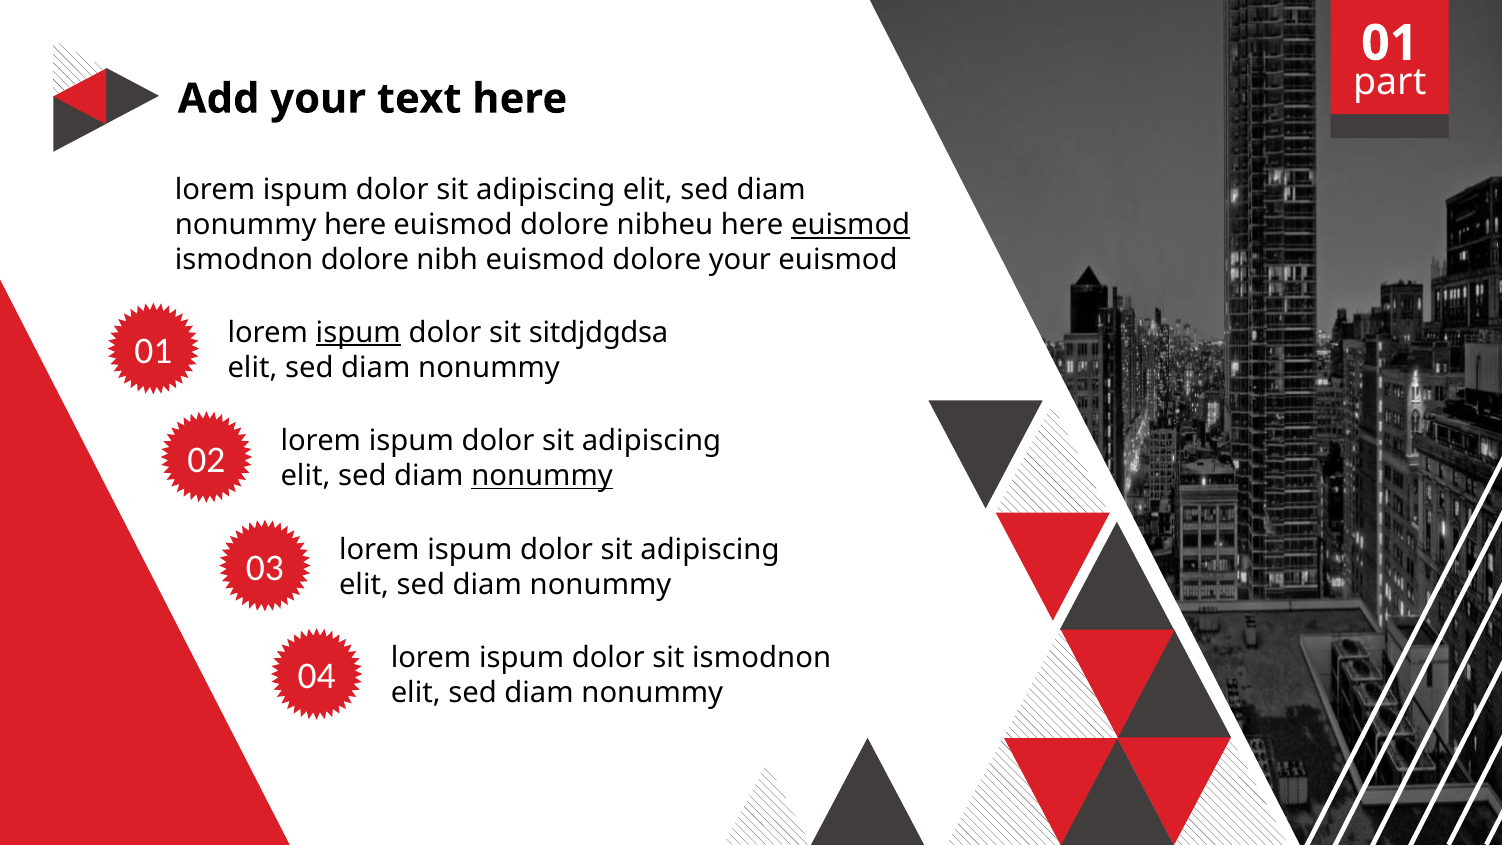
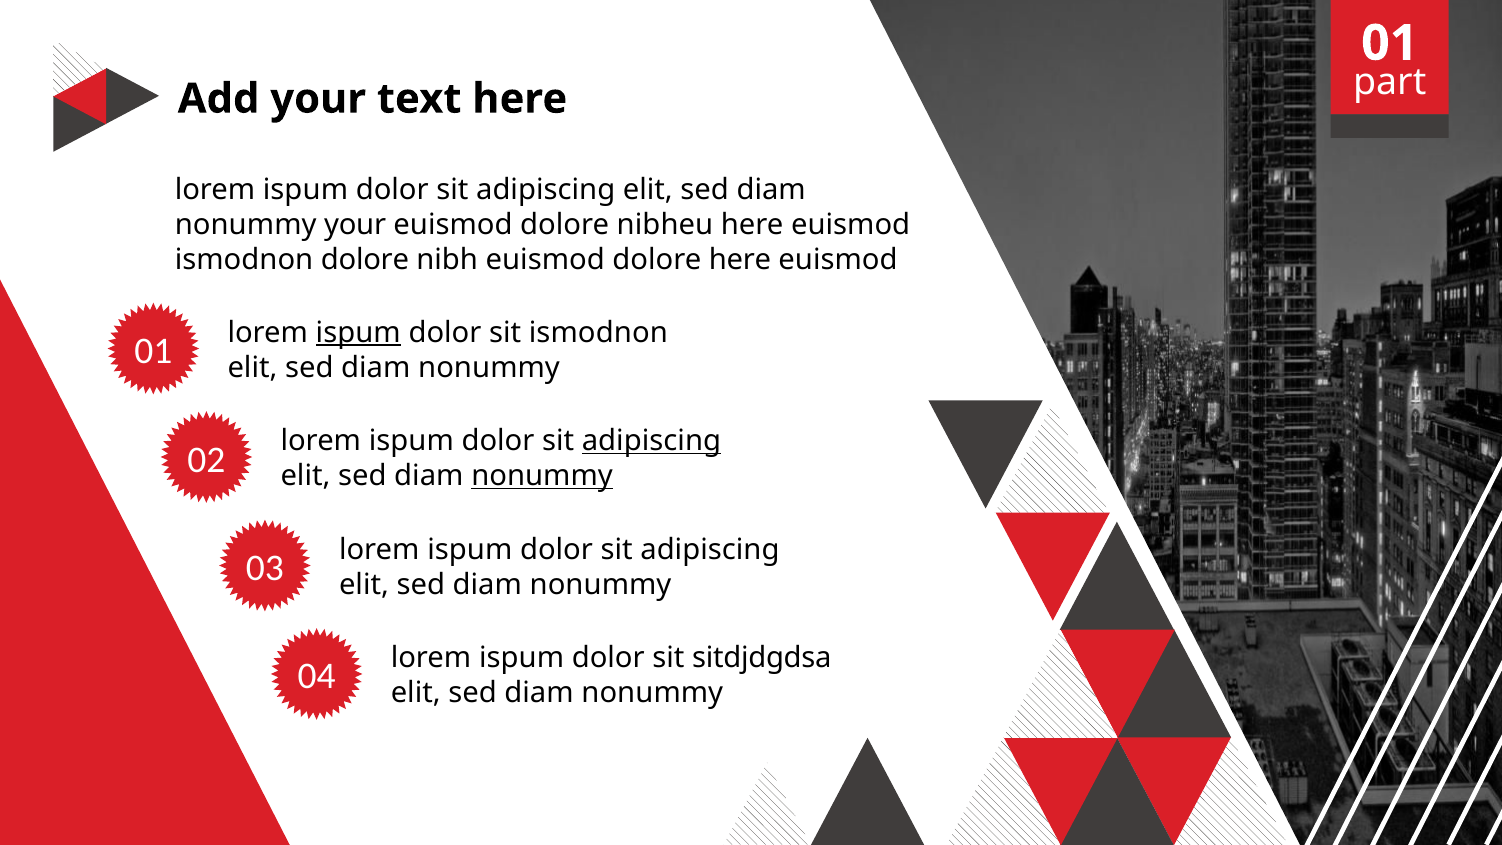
nonummy here: here -> your (355, 225)
euismod underline: present -> none (851, 225)
dolore your: your -> here (740, 260)
sit sitdjdgdsa: sitdjdgdsa -> ismodnon (598, 332)
adipiscing underline: none -> present (651, 441)
sit ismodnon: ismodnon -> sitdjdgdsa (762, 658)
